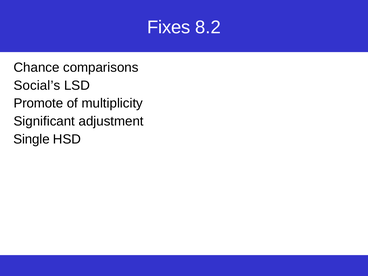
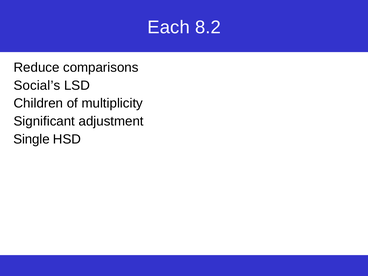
Fixes: Fixes -> Each (169, 27)
Chance: Chance -> Reduce (37, 67)
Promote: Promote -> Children (38, 103)
